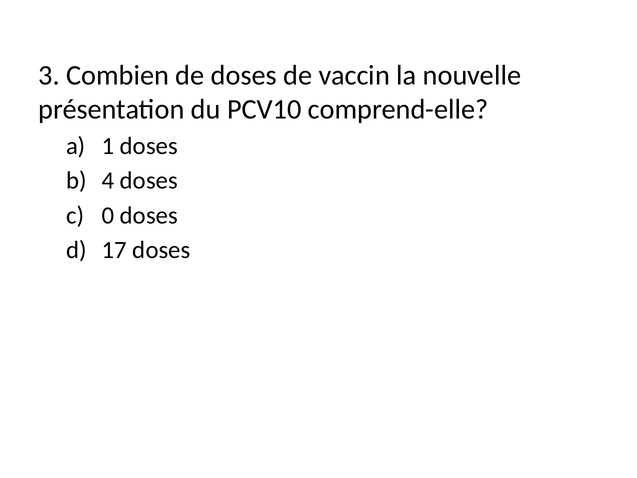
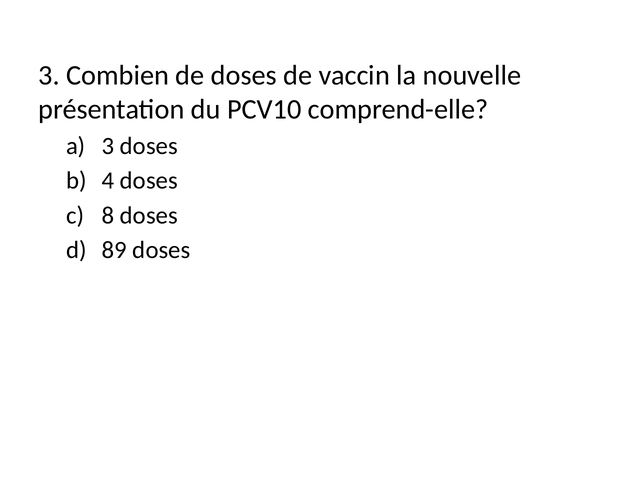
1: 1 -> 3 (108, 146)
0: 0 -> 8 (108, 215)
17: 17 -> 89 (114, 250)
